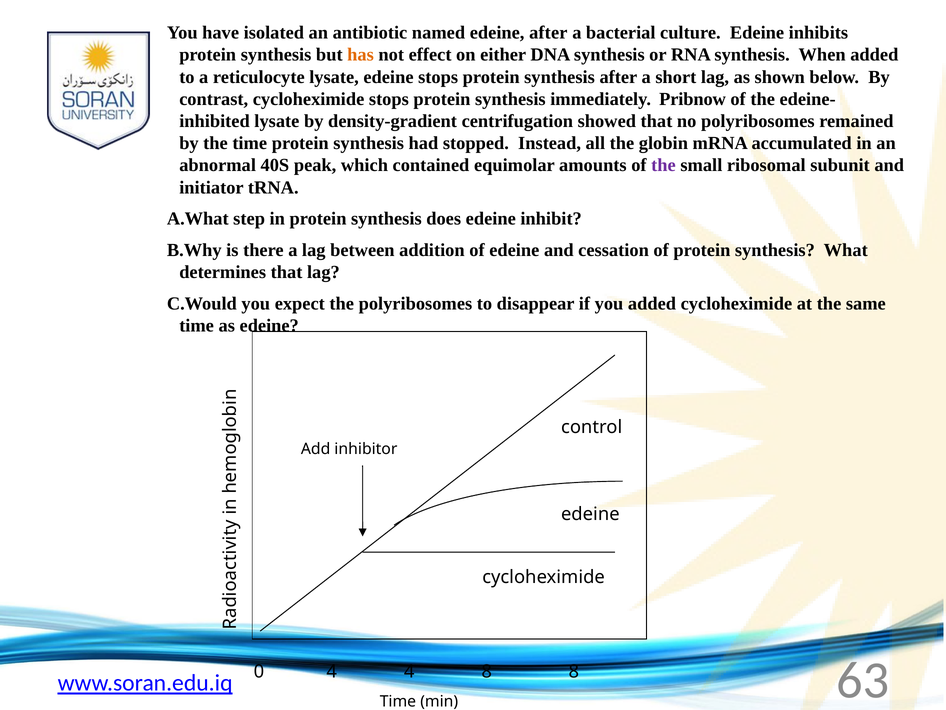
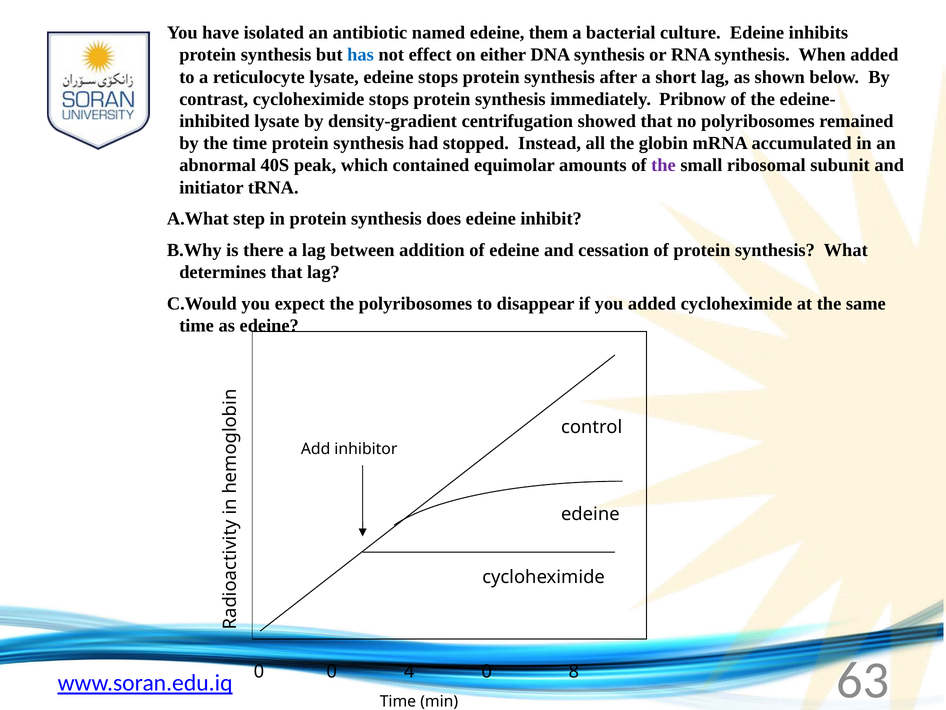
edeine after: after -> them (548, 33)
has colour: orange -> blue (361, 55)
0 4: 4 -> 0 (332, 671)
4 8: 8 -> 0 (487, 671)
